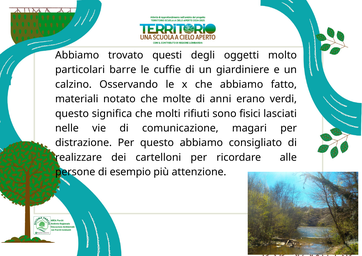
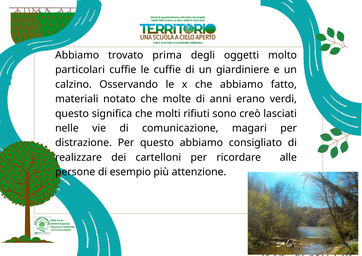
questi: questi -> prima (167, 55)
particolari barre: barre -> cuffie (123, 70)
fisici: fisici -> creò (250, 114)
